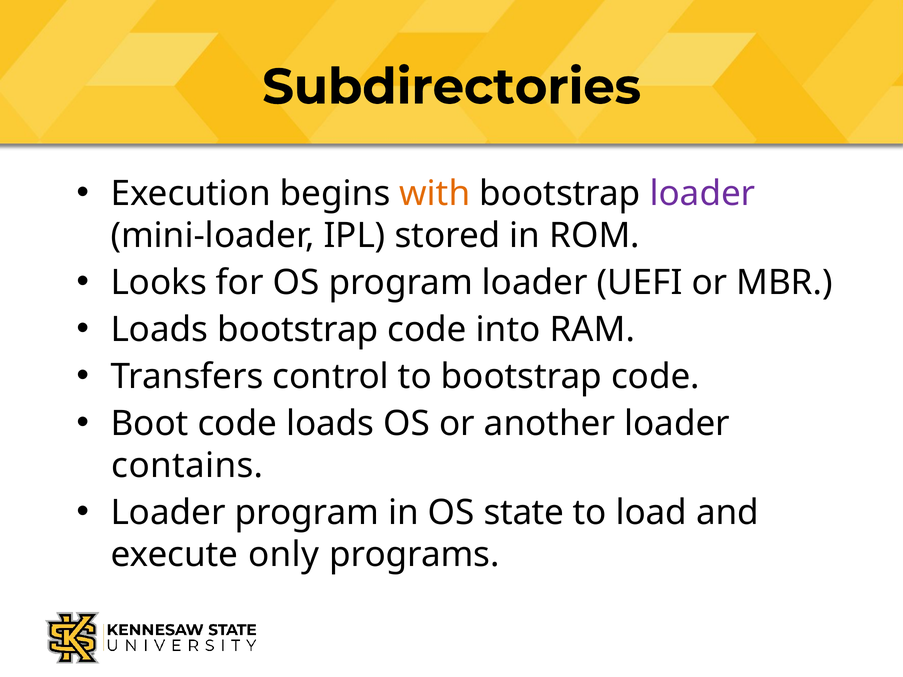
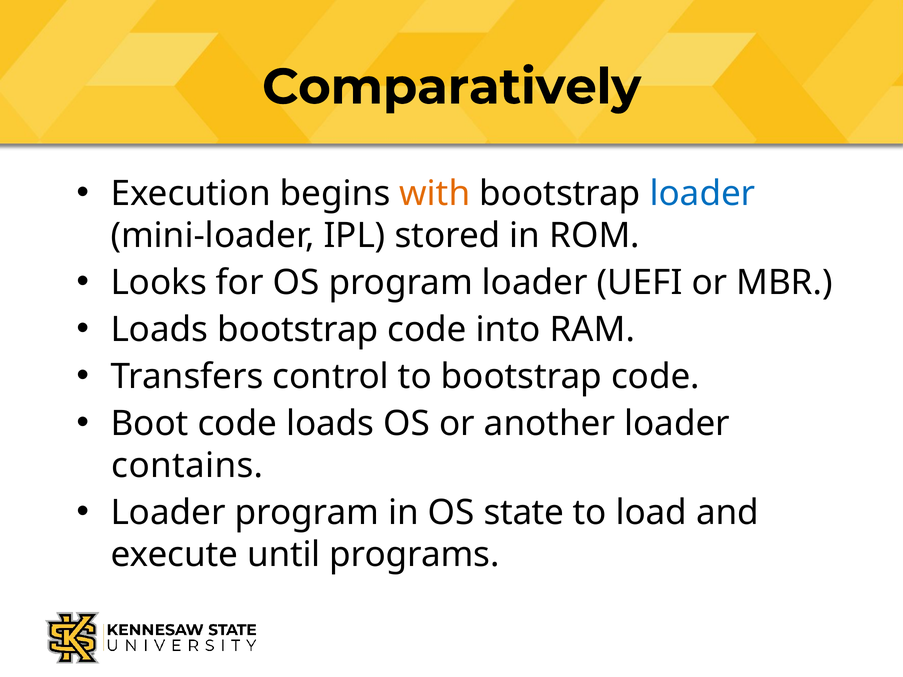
Subdirectories: Subdirectories -> Comparatively (452, 87)
loader colour: purple -> blue (702, 194)
only: only -> until (284, 555)
